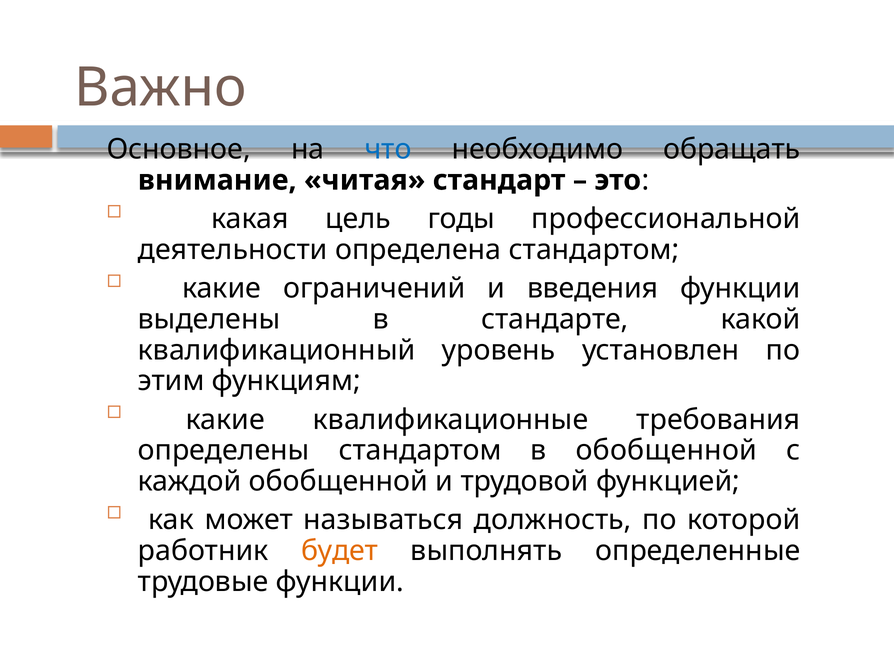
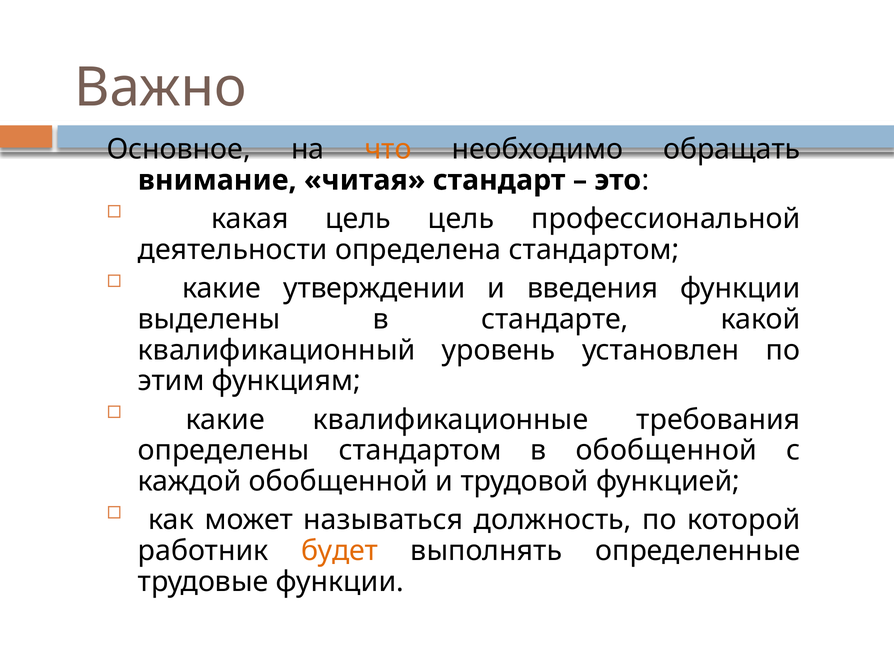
что colour: blue -> orange (388, 149)
цель годы: годы -> цель (461, 219)
ограничений: ограничений -> утверждении (374, 288)
